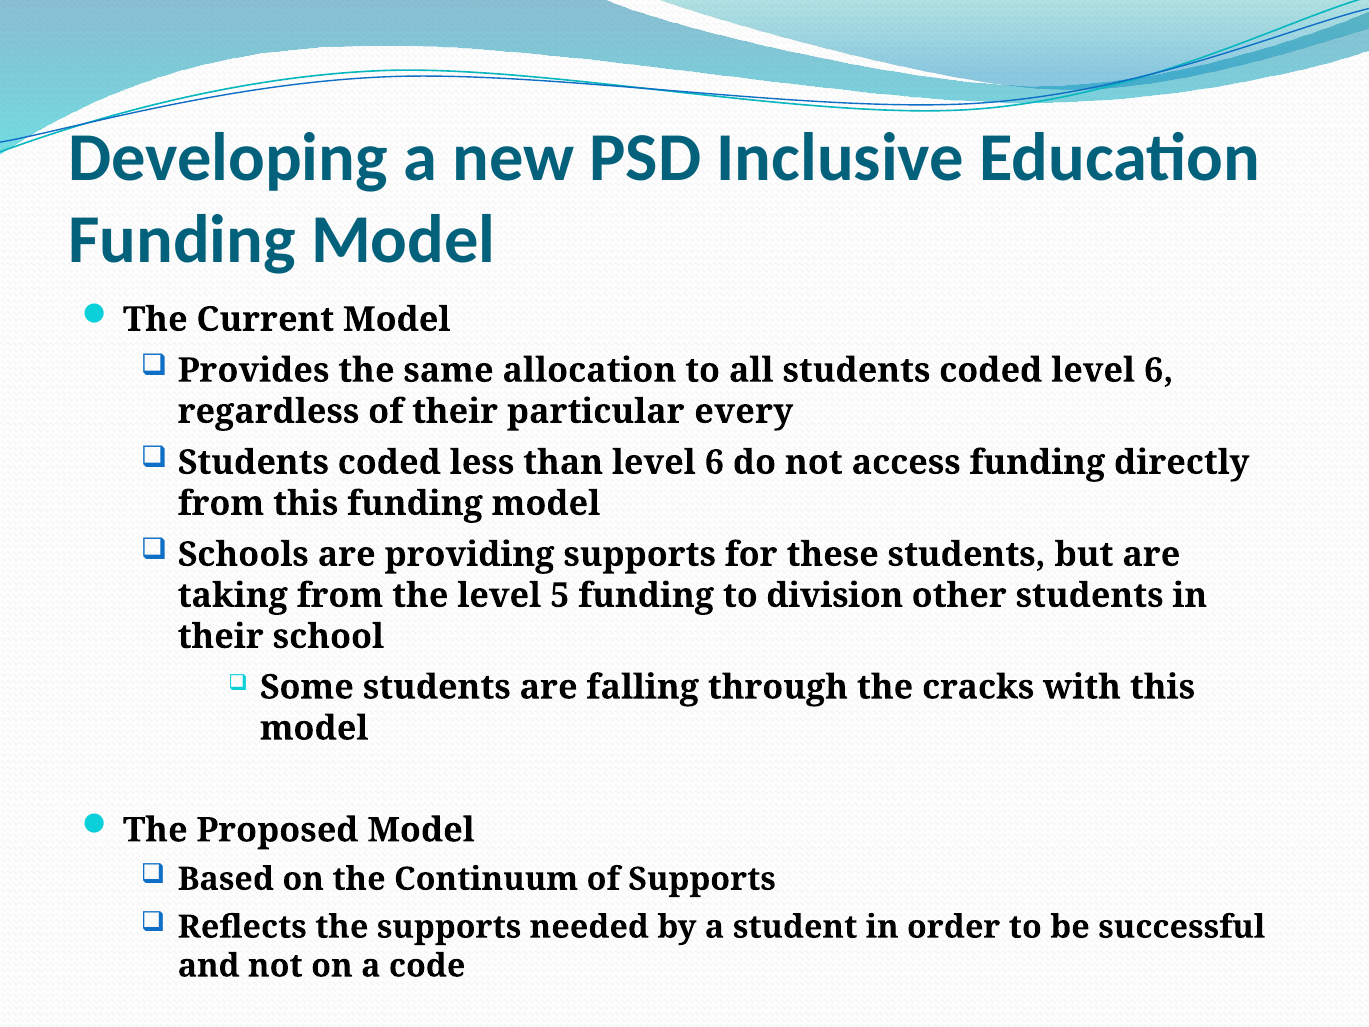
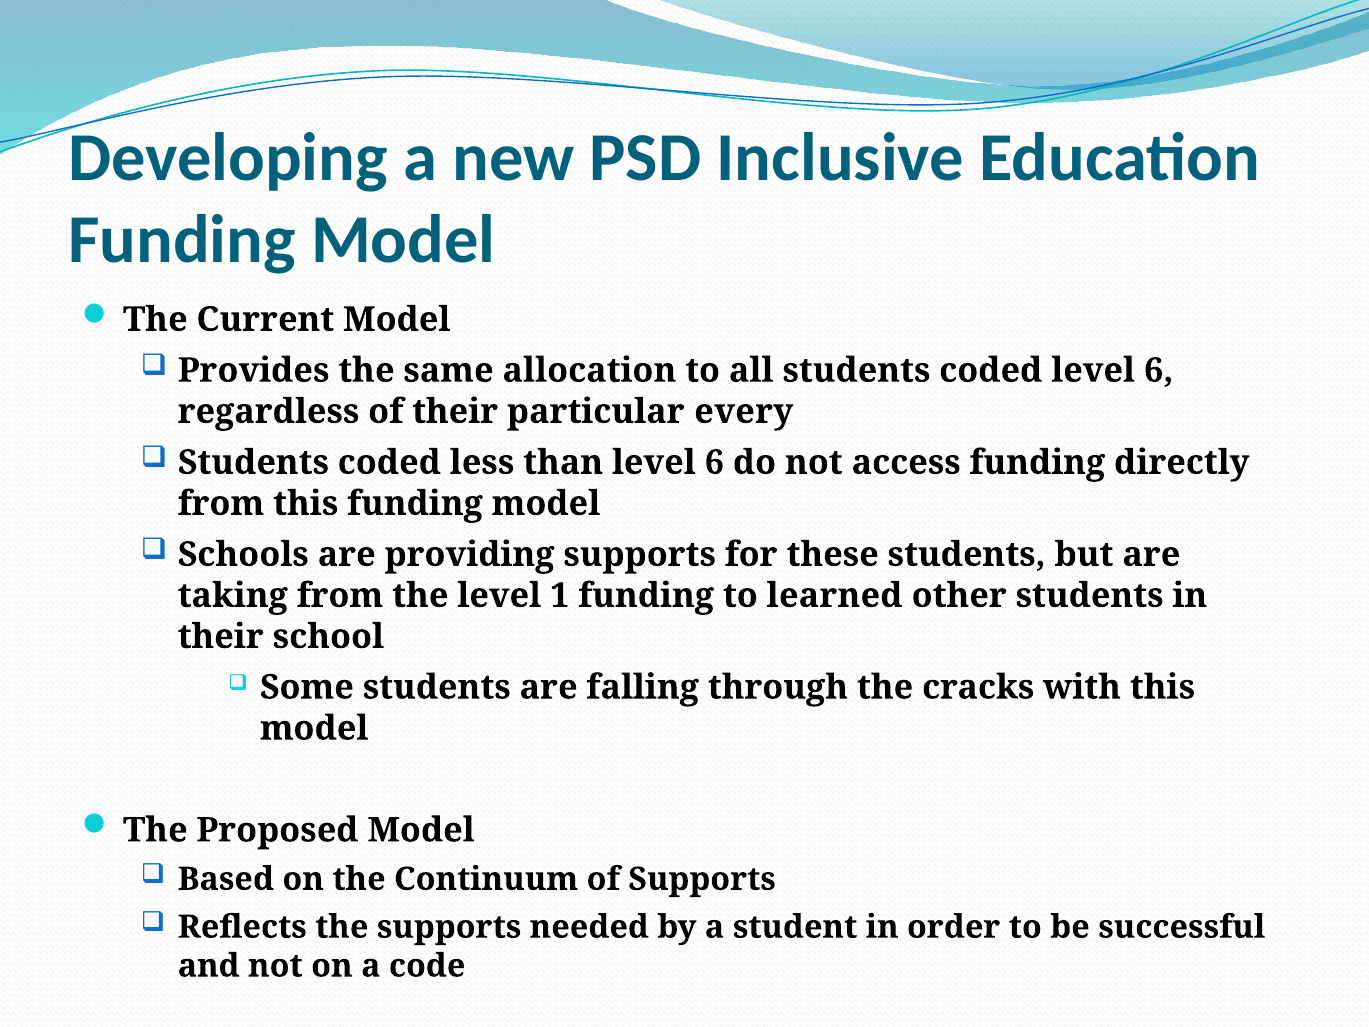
5: 5 -> 1 (560, 595)
division: division -> learned (835, 595)
